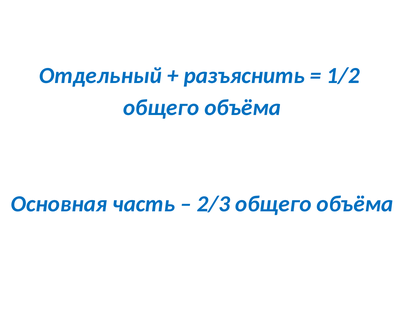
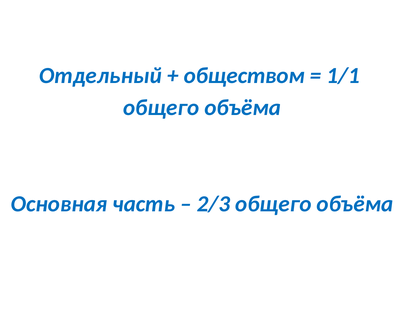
разъяснить: разъяснить -> обществом (244, 76)
1/2: 1/2 -> 1/1 (343, 76)
